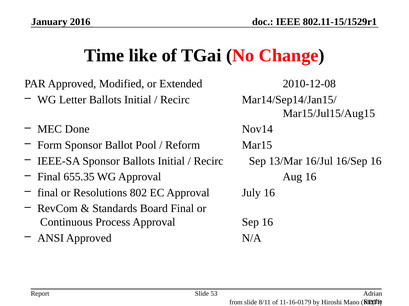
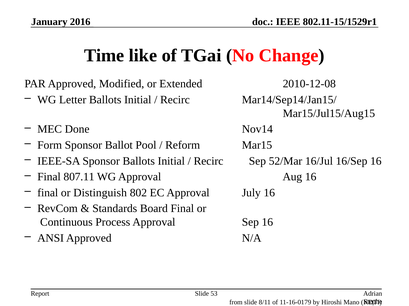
13/Mar: 13/Mar -> 52/Mar (286, 161)
655.35: 655.35 -> 807.11 (79, 177)
Resolutions: Resolutions -> Distinguish (100, 193)
